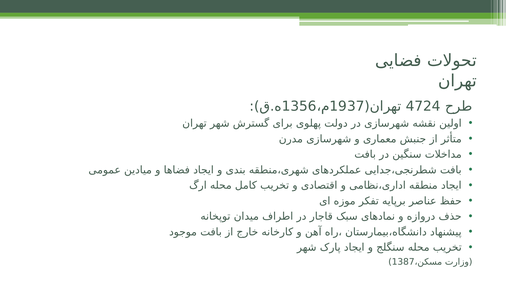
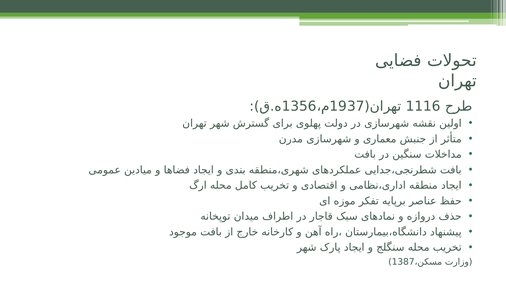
4724: 4724 -> 1116 (423, 106)
